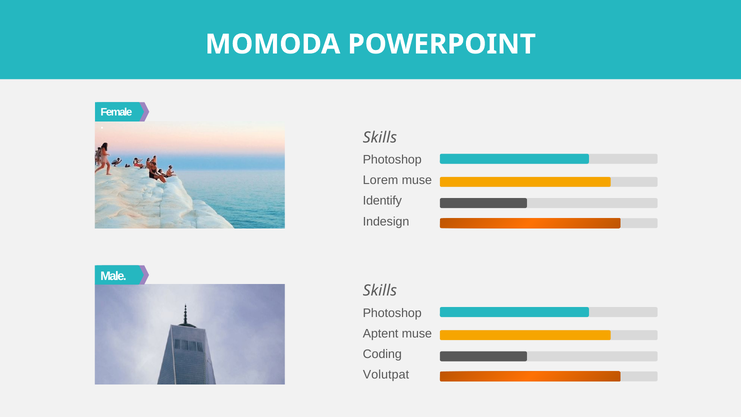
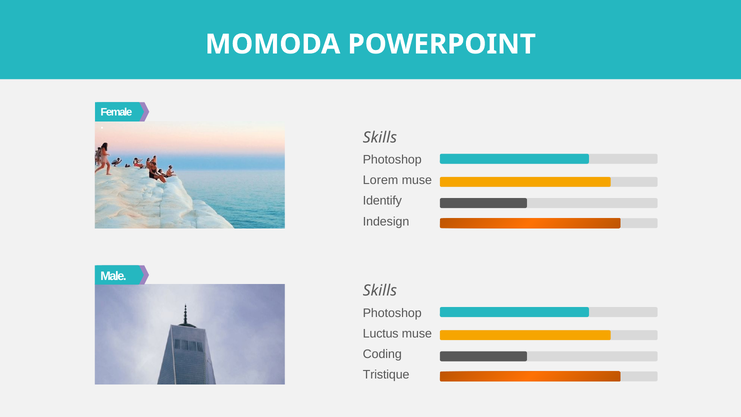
Aptent: Aptent -> Luctus (381, 333)
Volutpat: Volutpat -> Tristique (386, 375)
